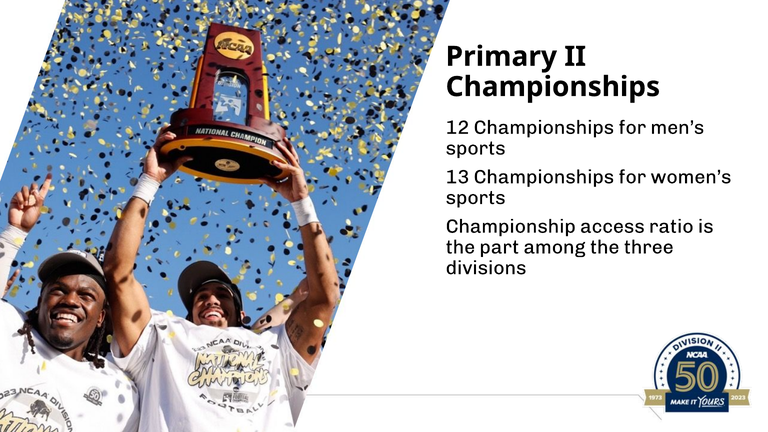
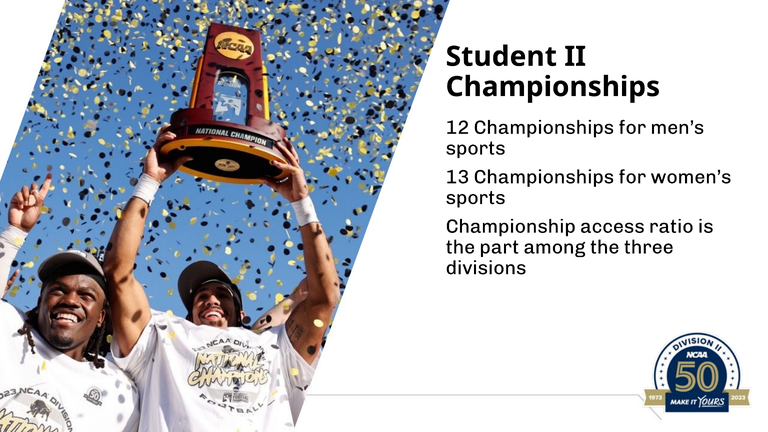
Primary: Primary -> Student (501, 57)
